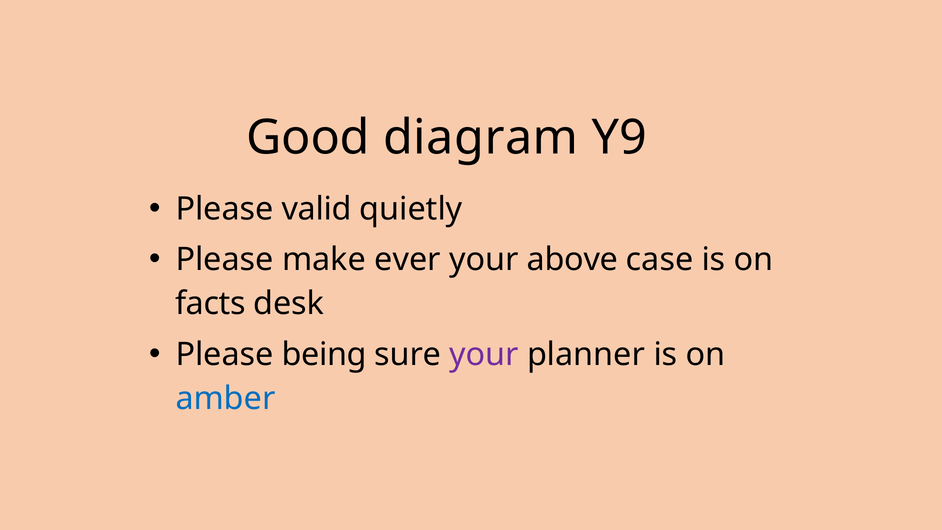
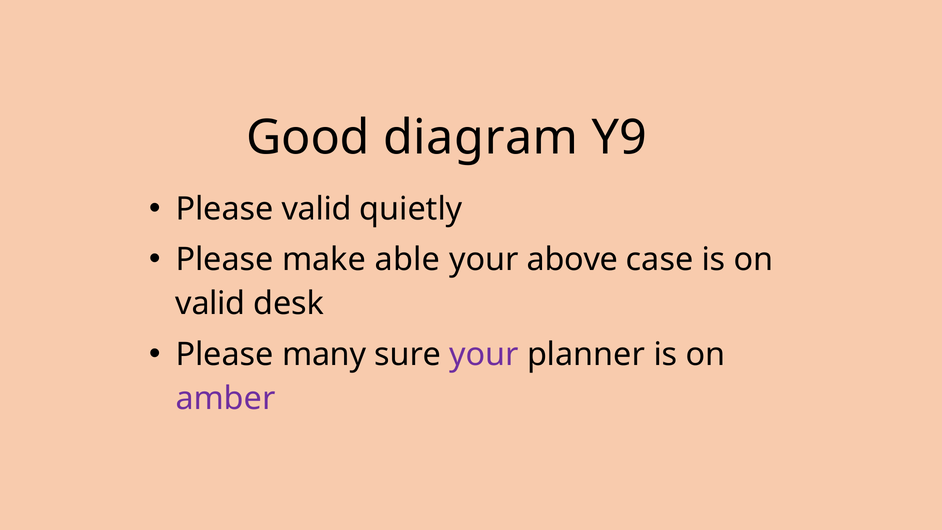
ever: ever -> able (407, 259)
facts: facts -> valid (210, 304)
being: being -> many (324, 354)
amber colour: blue -> purple (226, 398)
